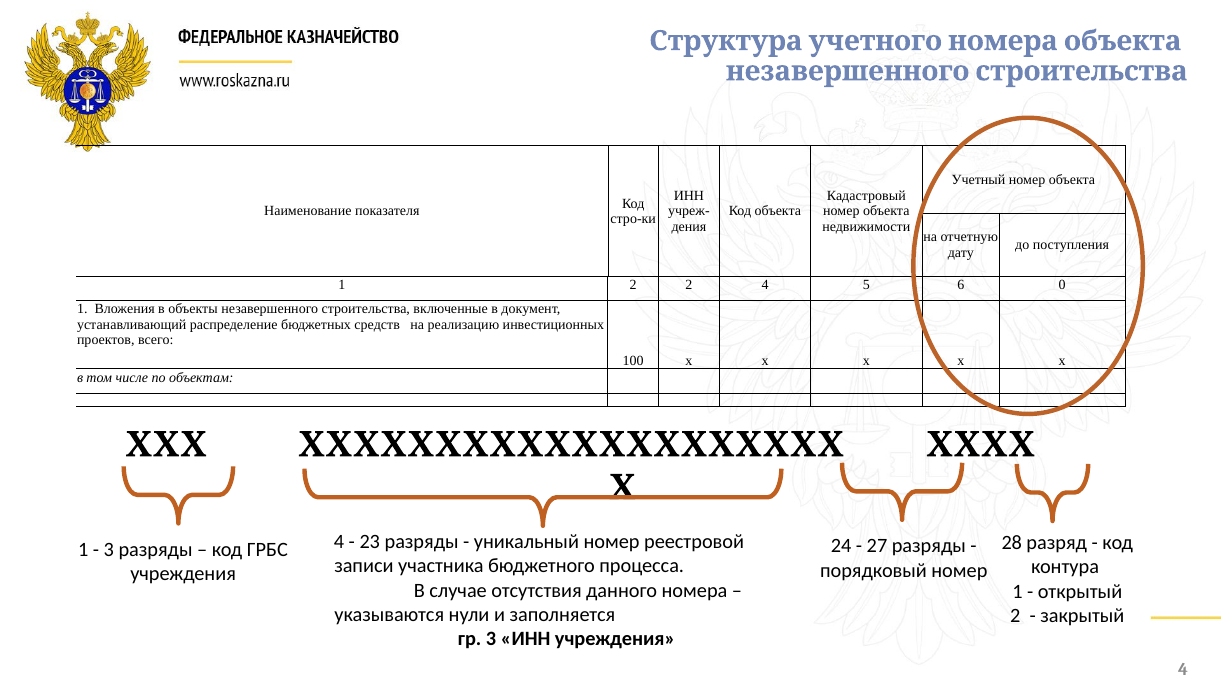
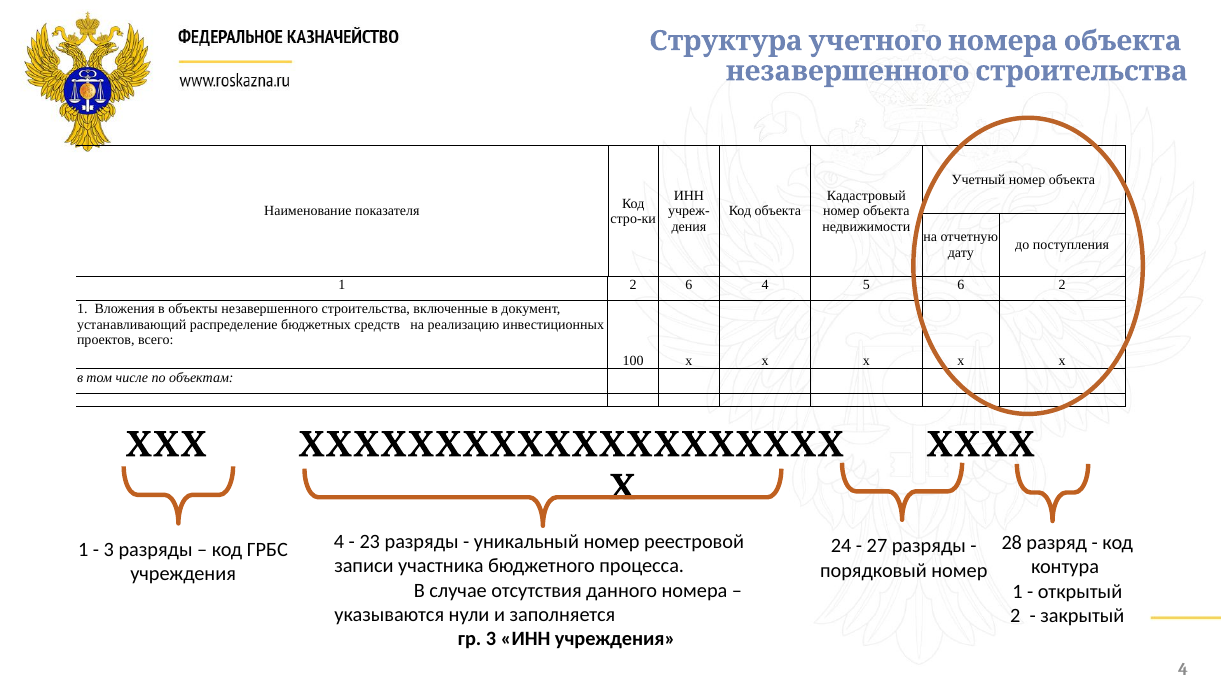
2 2: 2 -> 6 (689, 285)
6 0: 0 -> 2 (1062, 285)
